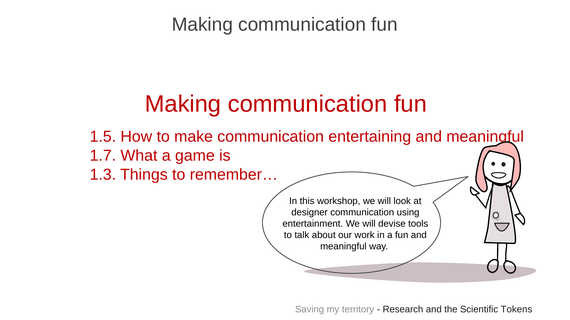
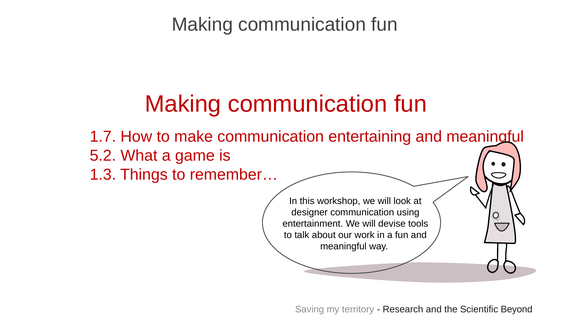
1.5: 1.5 -> 1.7 (103, 137)
1.7: 1.7 -> 5.2 (103, 156)
Tokens: Tokens -> Beyond (517, 310)
